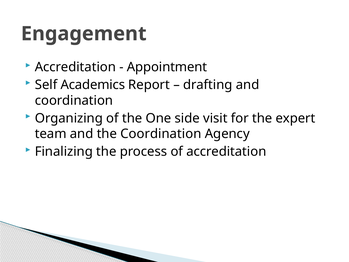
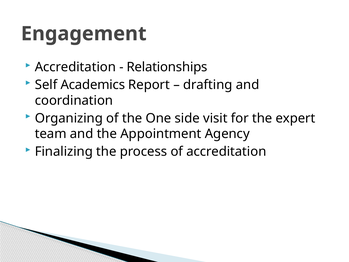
Appointment: Appointment -> Relationships (167, 67)
the Coordination: Coordination -> Appointment (161, 134)
